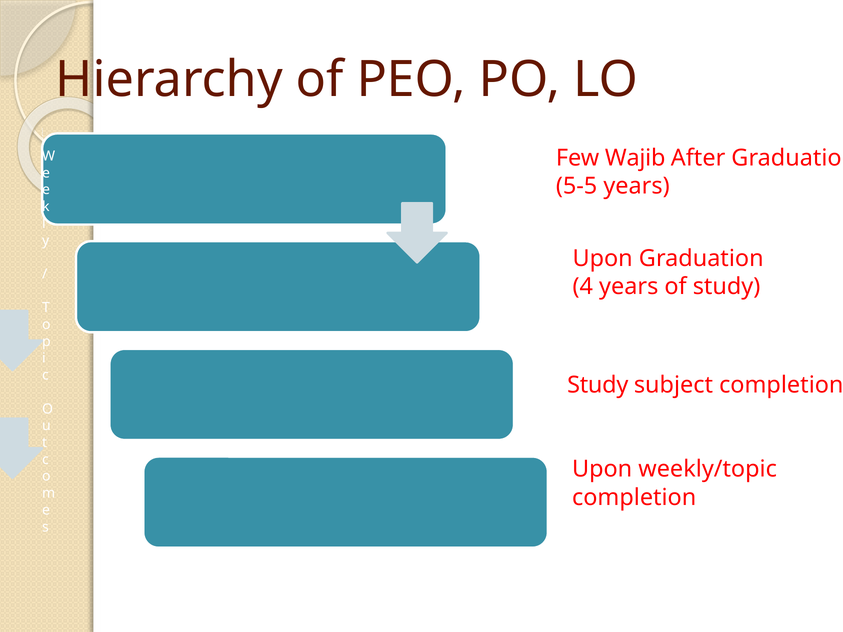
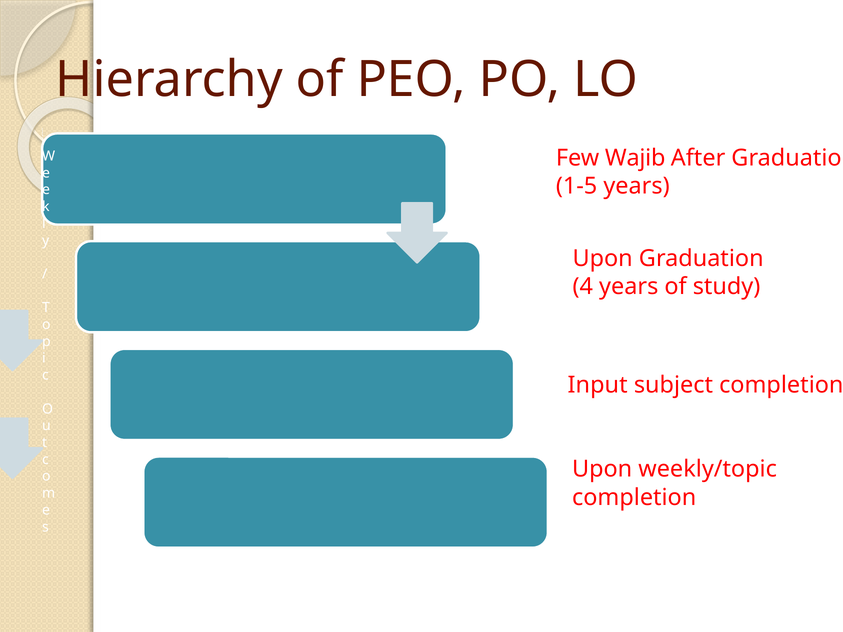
5-5: 5-5 -> 1-5 (577, 186)
Study: Study -> Input (598, 385)
